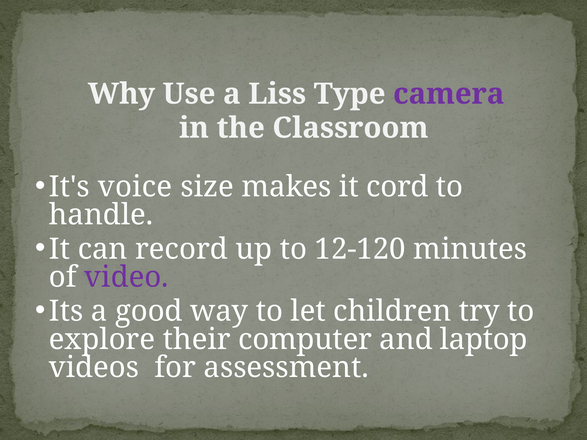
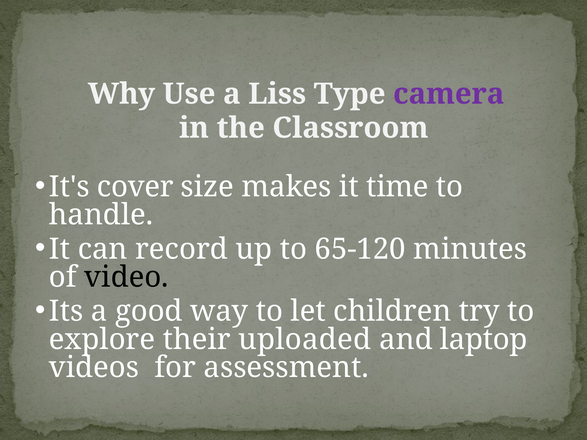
voice: voice -> cover (135, 187)
cord: cord -> time (397, 187)
12-120: 12-120 -> 65-120 (360, 249)
video colour: purple -> black (126, 277)
computer: computer -> uploaded (305, 340)
